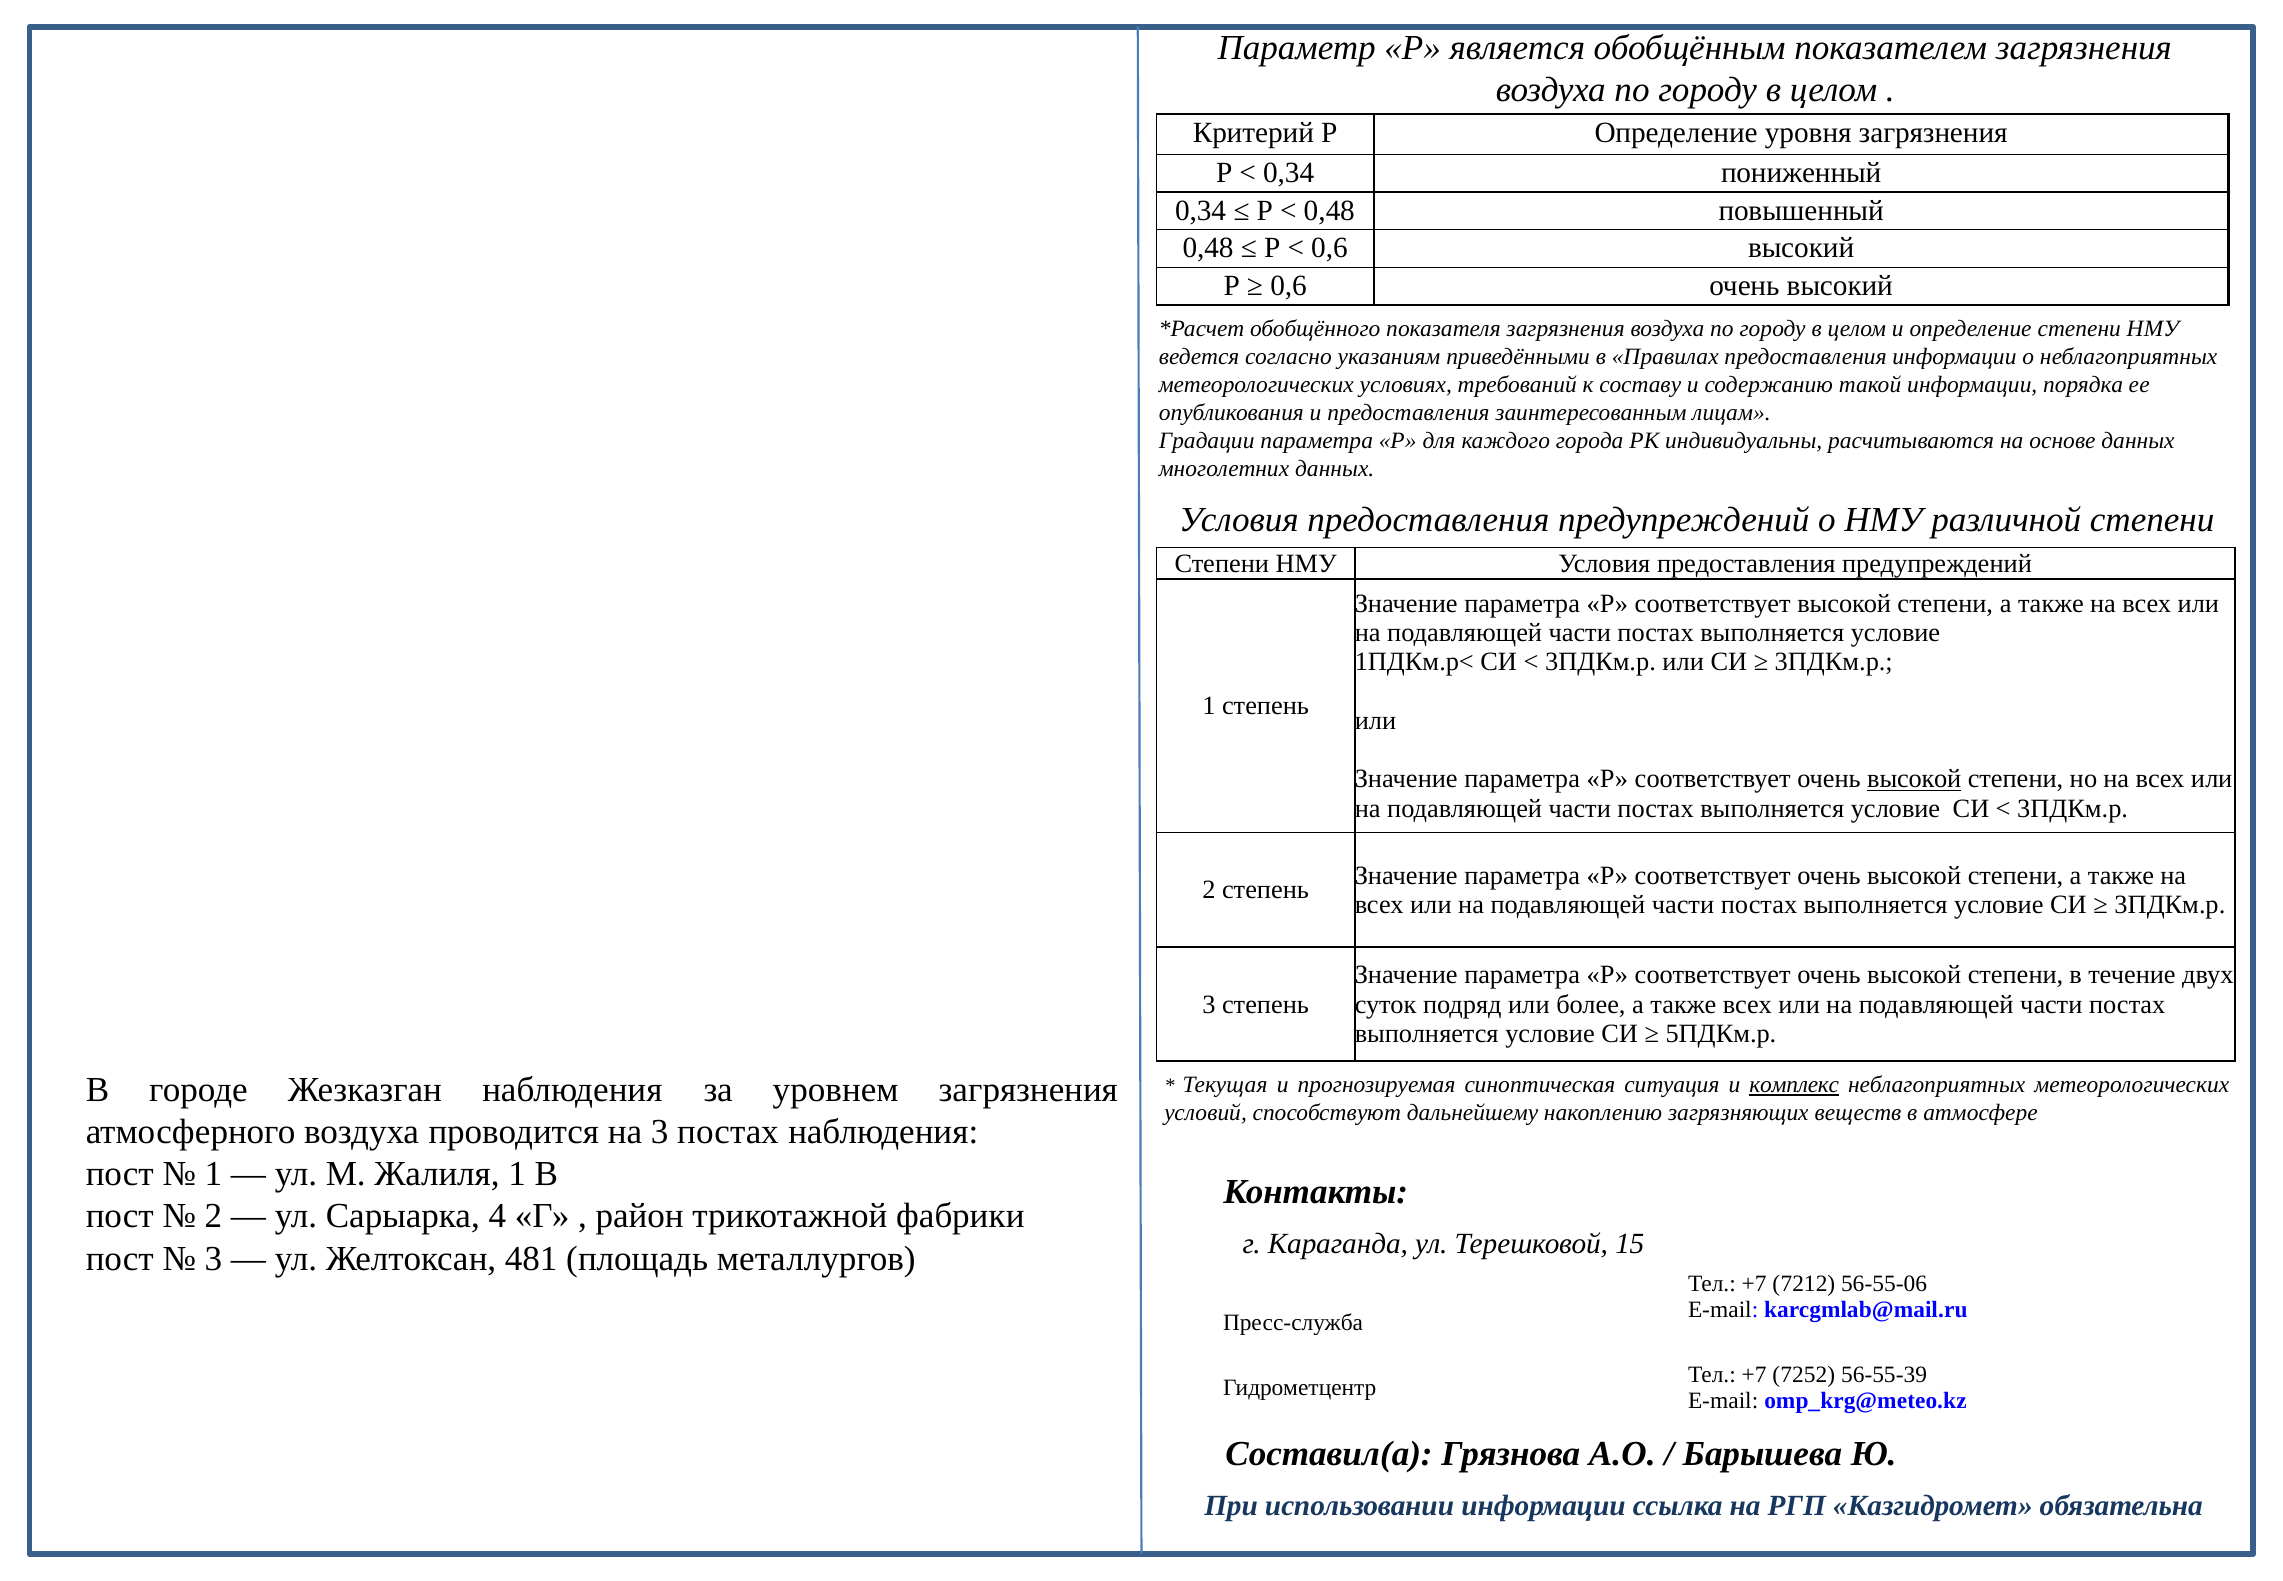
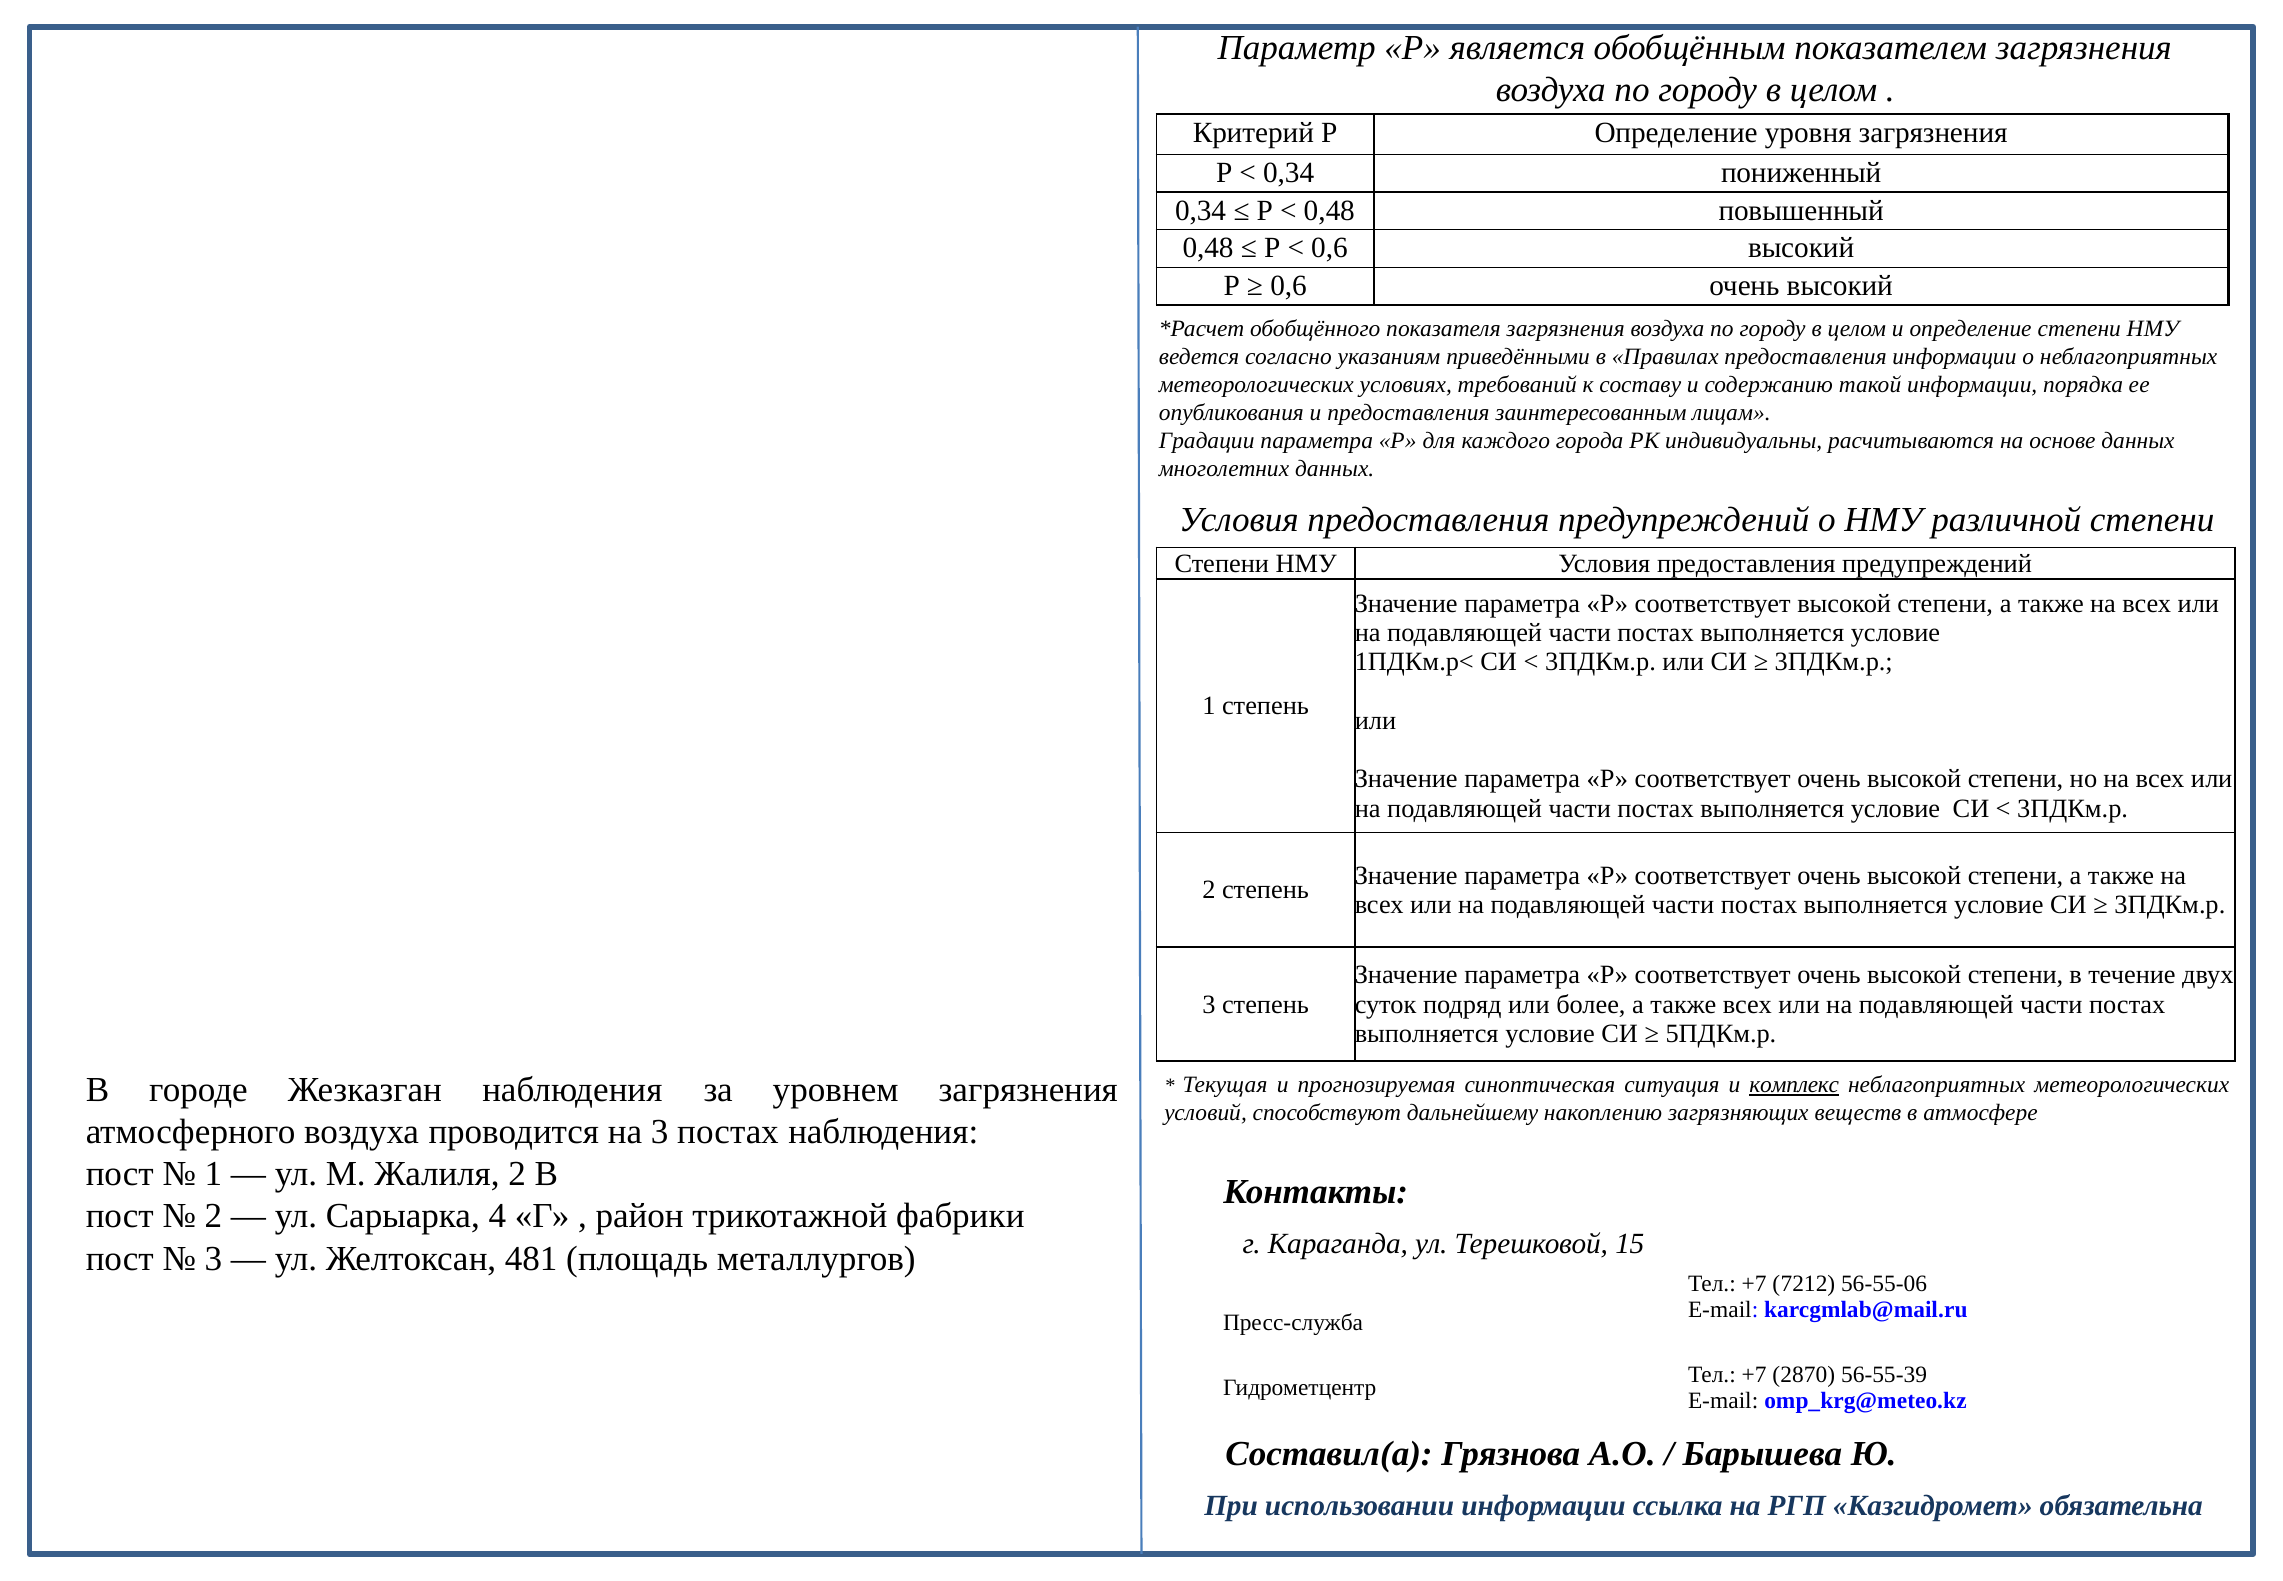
высокой underline: present -> none (1914, 779)
Жалиля 1: 1 -> 2 (517, 1174)
7252: 7252 -> 2870 (1804, 1375)
